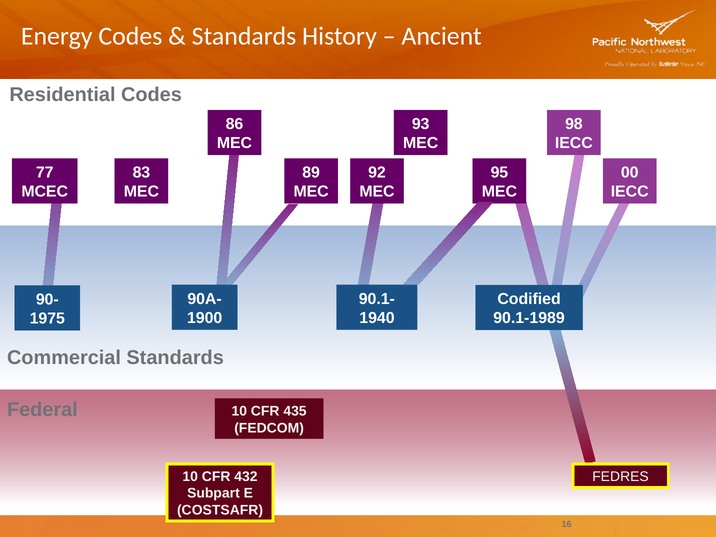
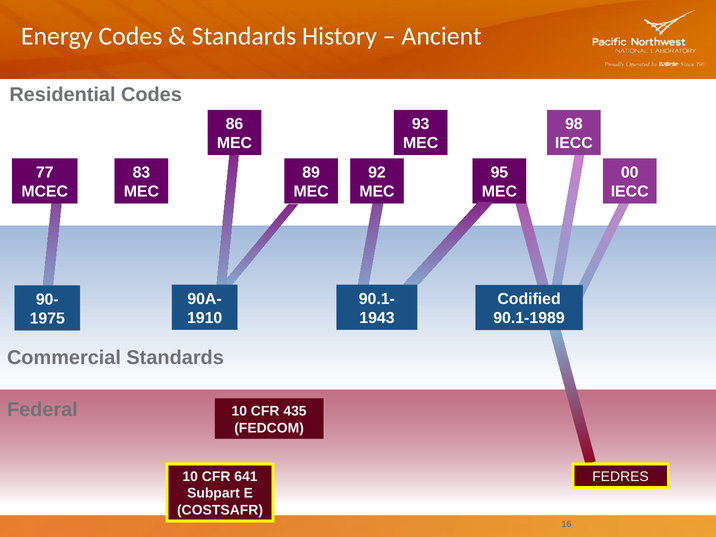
1900: 1900 -> 1910 (205, 318)
1940: 1940 -> 1943 (377, 318)
432: 432 -> 641 (246, 477)
